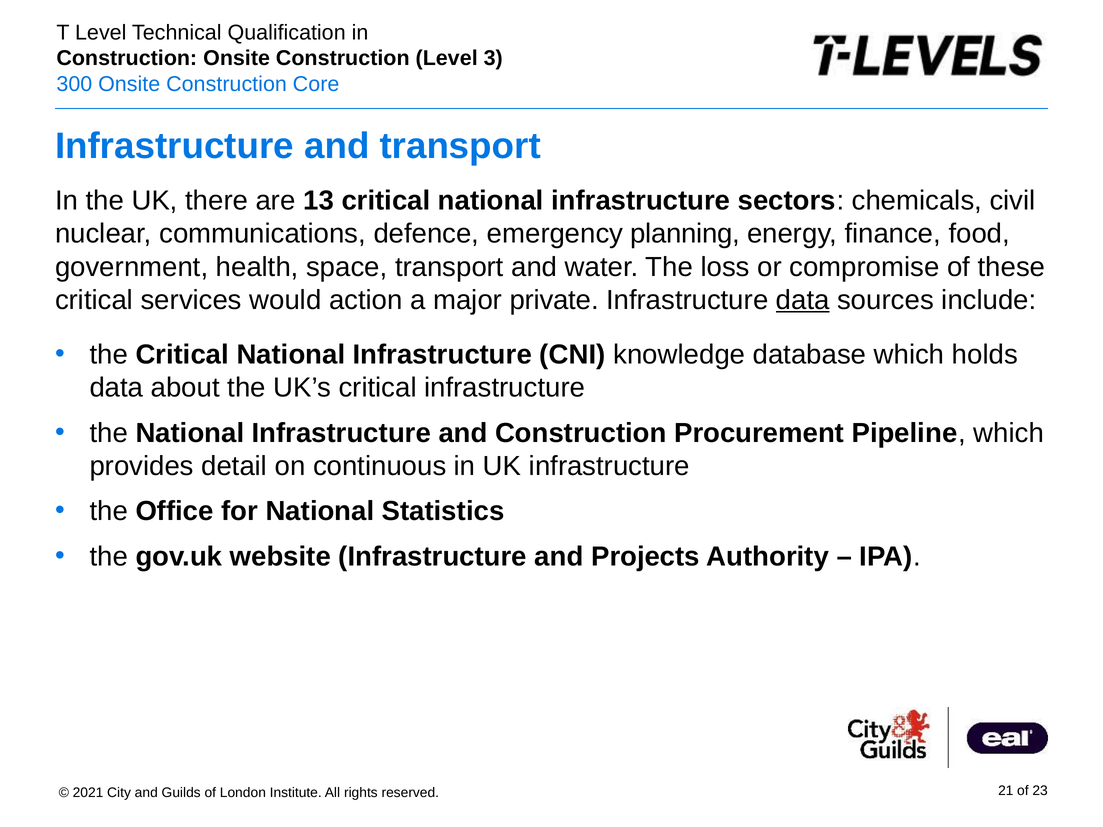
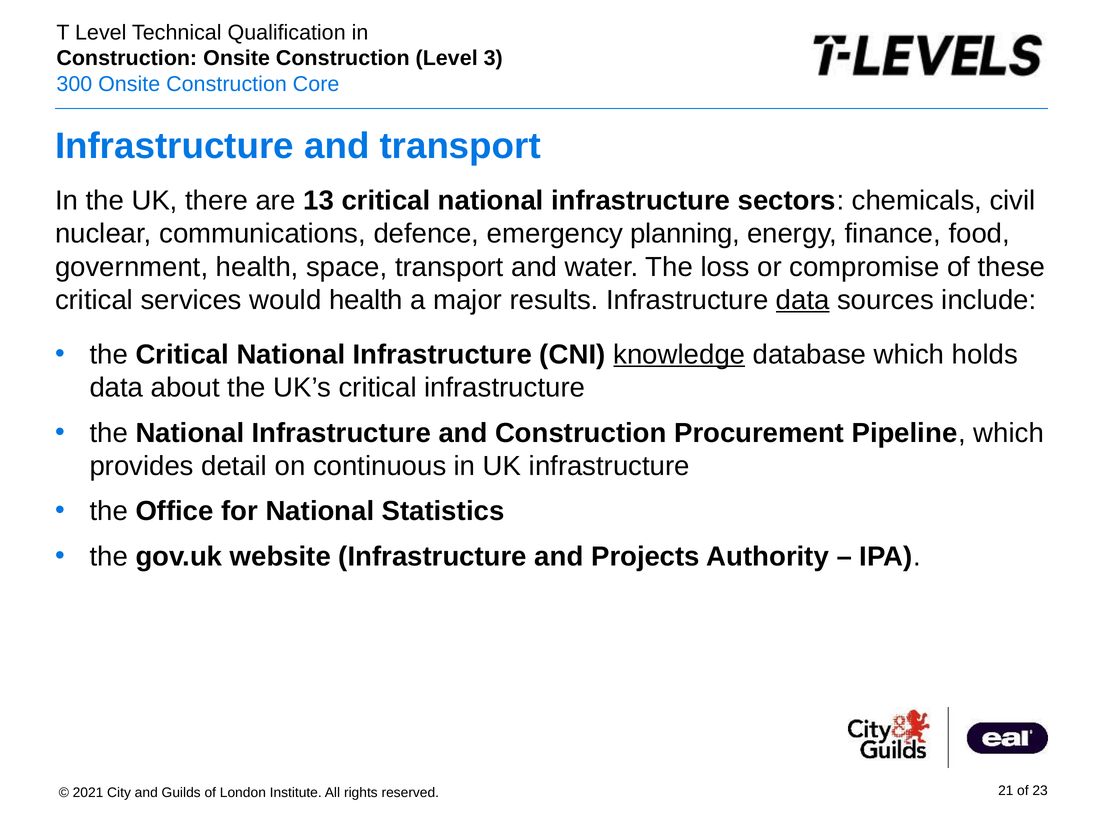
would action: action -> health (366, 300)
private: private -> results (554, 300)
knowledge underline: none -> present (679, 355)
